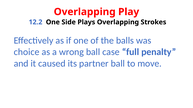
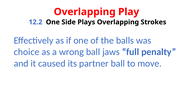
case: case -> jaws (111, 52)
